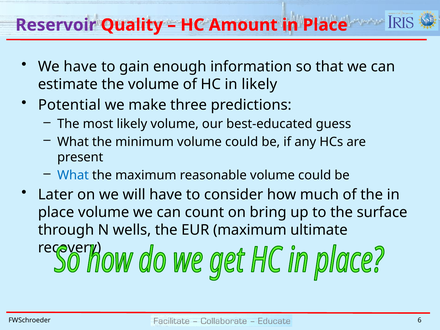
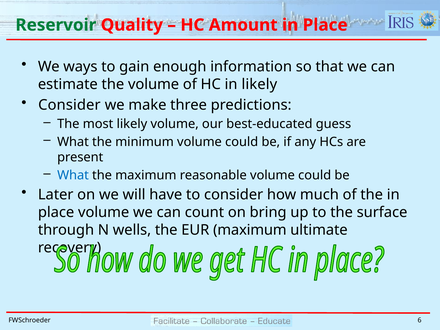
Reservoir colour: purple -> green (56, 25)
We have: have -> ways (80, 67)
Potential: Potential -> Consider (69, 105)
